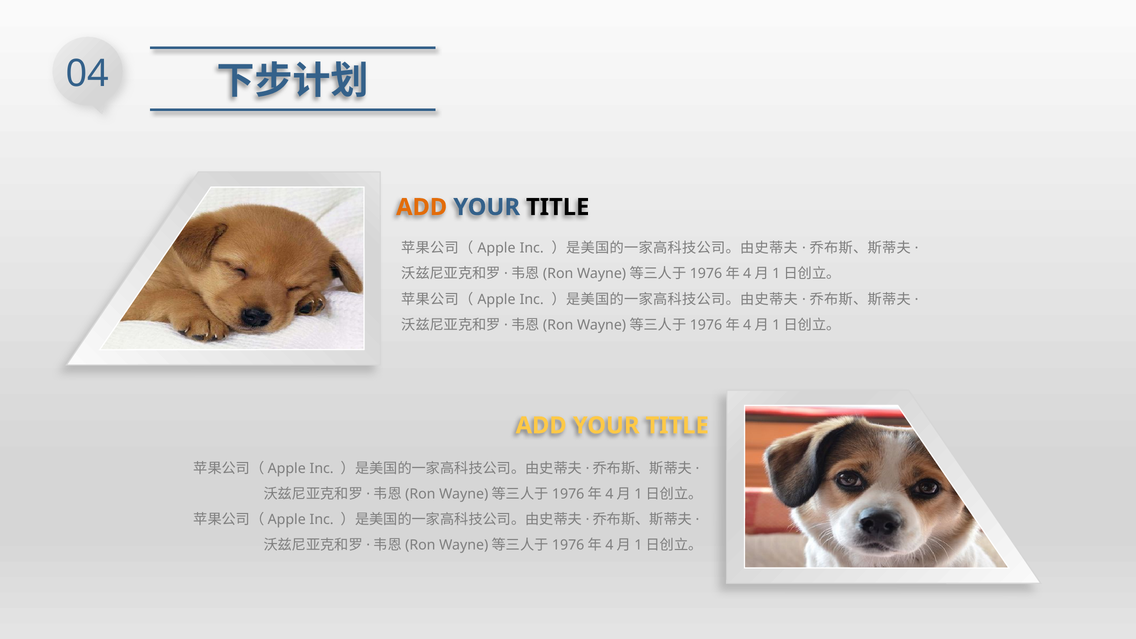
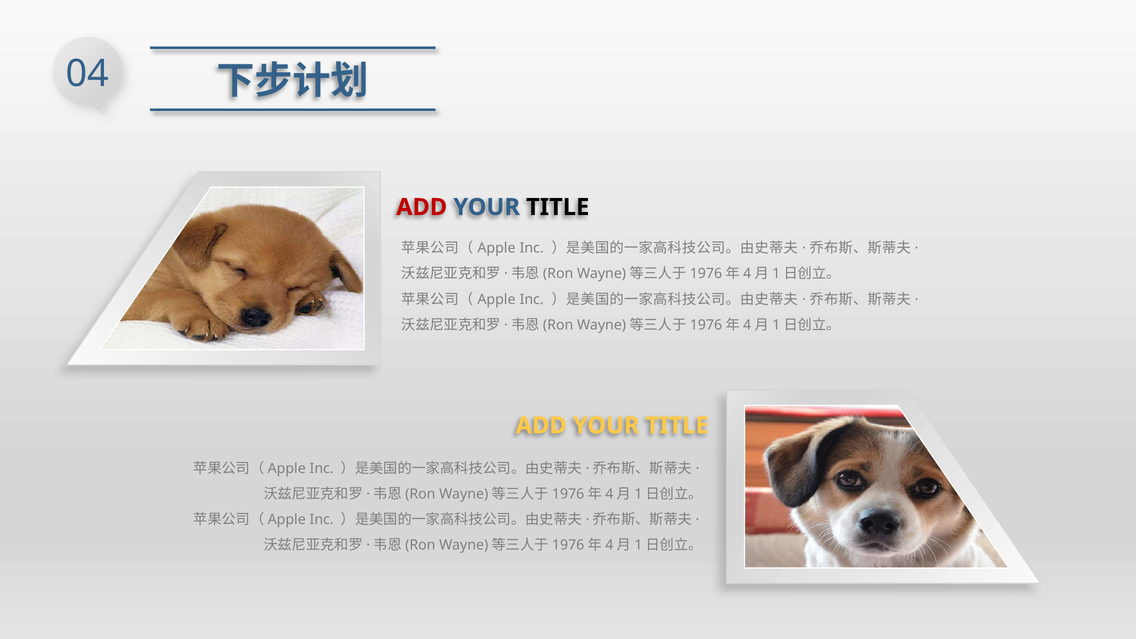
ADD colour: orange -> red (422, 207)
